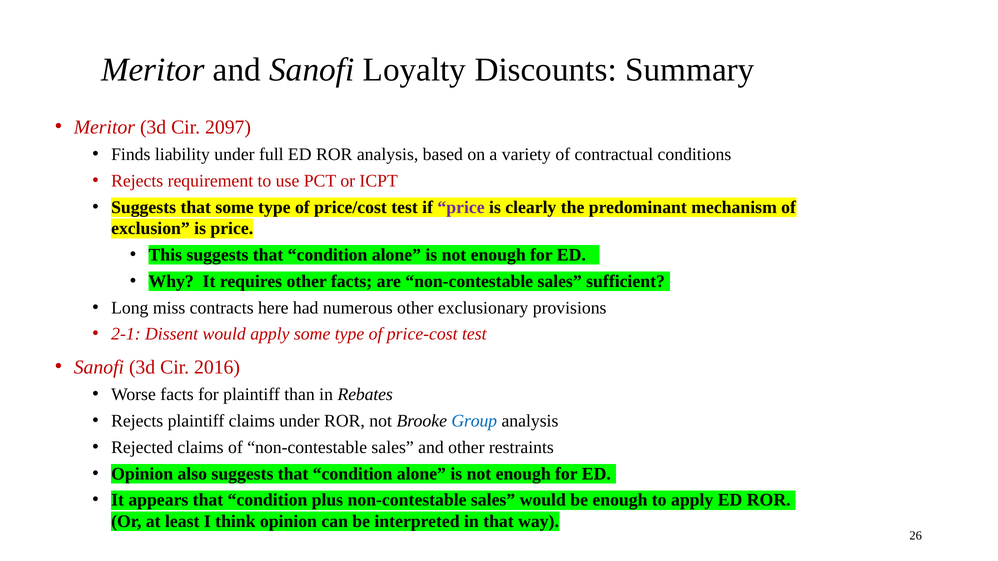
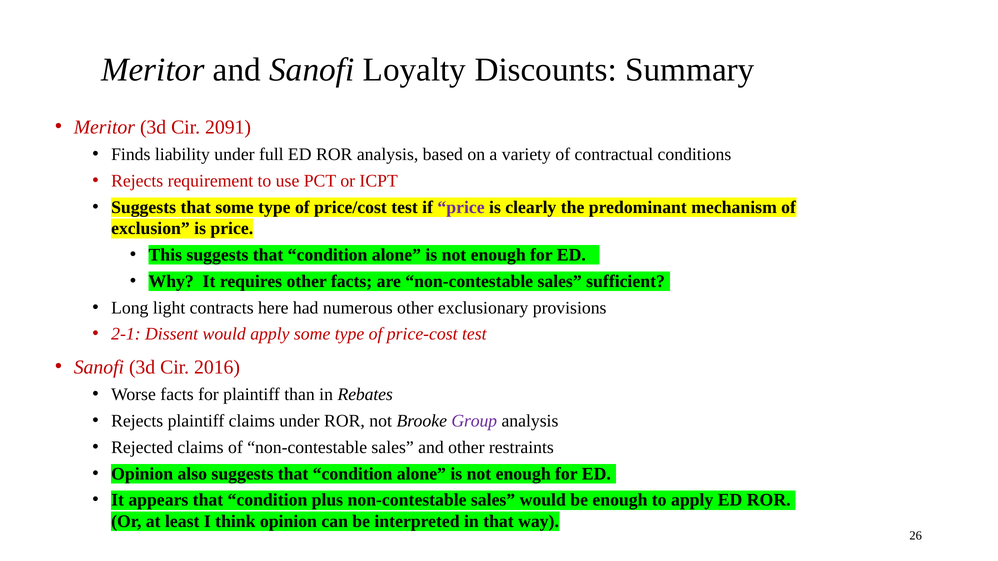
2097: 2097 -> 2091 (228, 127)
miss: miss -> light (169, 308)
Group colour: blue -> purple (474, 421)
